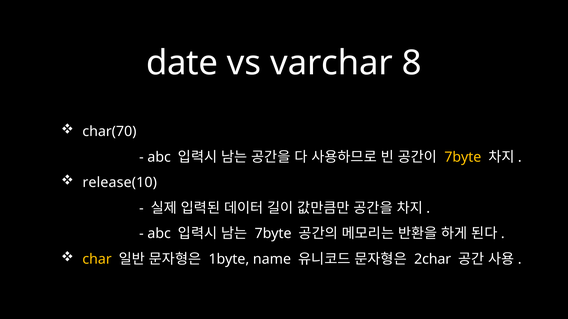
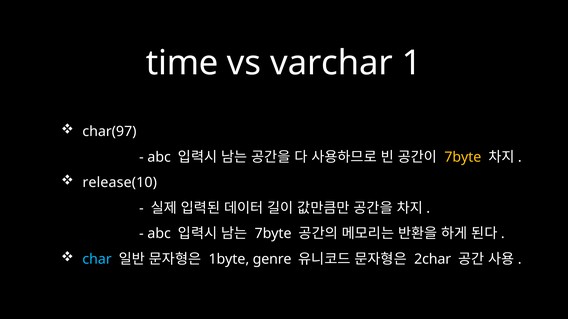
date: date -> time (182, 63)
8: 8 -> 1 (412, 63)
char(70: char(70 -> char(97 (109, 132)
char colour: yellow -> light blue (97, 260)
name: name -> genre (272, 260)
